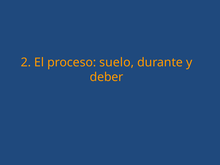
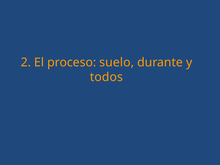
deber: deber -> todos (106, 77)
